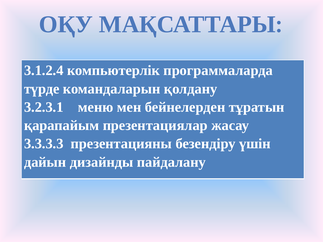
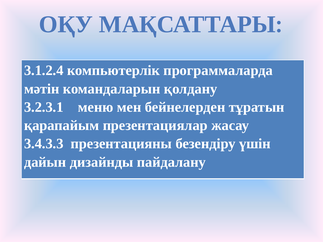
түрде: түрде -> мәтін (42, 89)
3.3.3.3: 3.3.3.3 -> 3.4.3.3 (44, 144)
